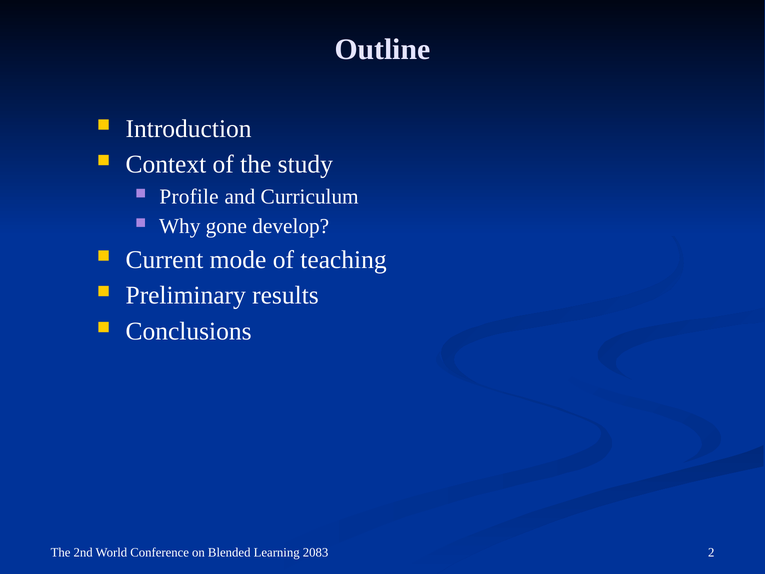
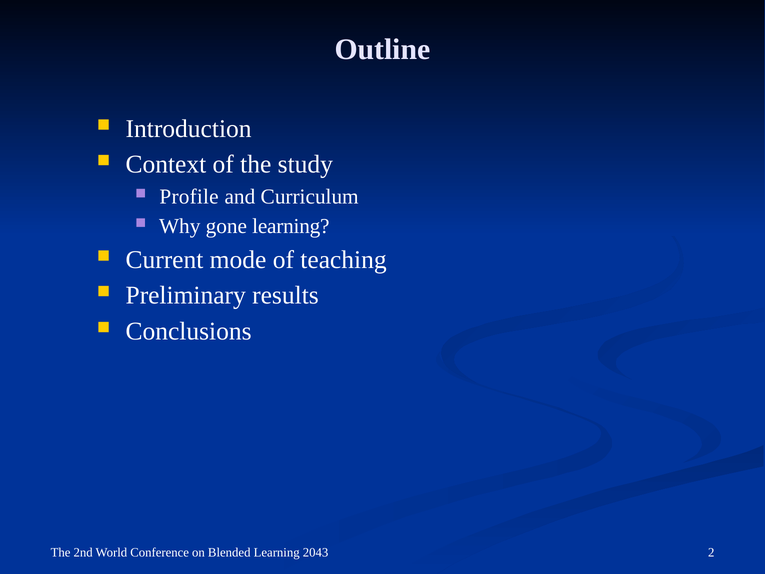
gone develop: develop -> learning (291, 226)
2083: 2083 -> 2043 (316, 552)
